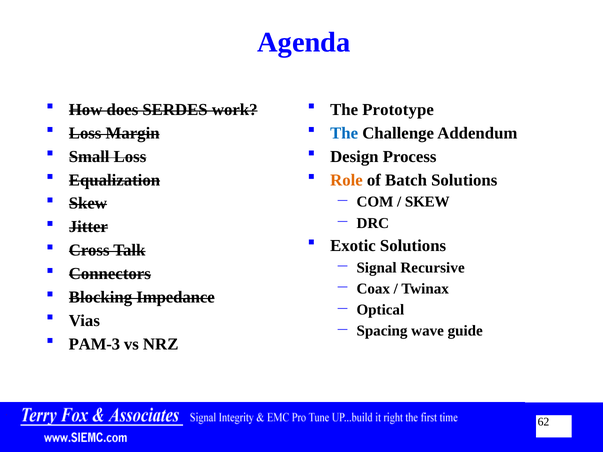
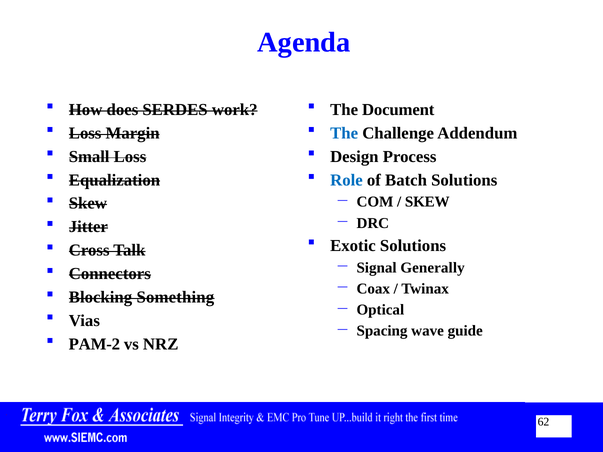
Prototype: Prototype -> Document (398, 110)
Role colour: orange -> blue (346, 180)
Recursive: Recursive -> Generally (433, 268)
Impedance: Impedance -> Something (175, 297)
PAM-3: PAM-3 -> PAM-2 (94, 344)
